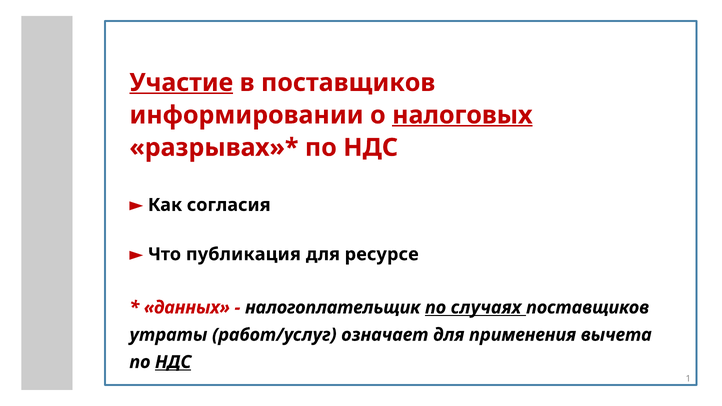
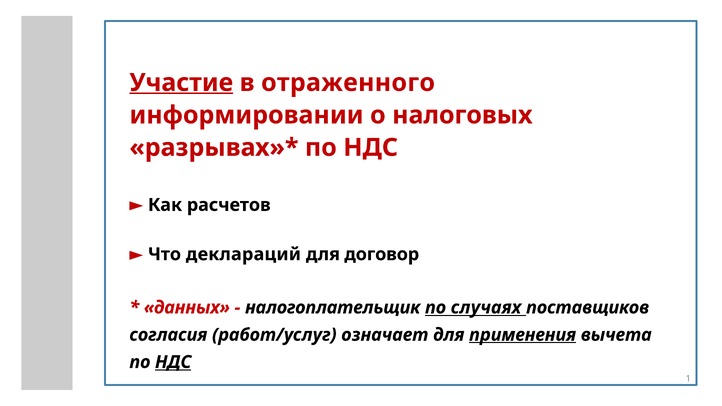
в поставщиков: поставщиков -> отраженного (348, 83)
налоговых underline: present -> none (462, 115)
согласия: согласия -> расчетов (229, 205)
публикация: публикация -> деклараций (243, 254)
ресурсе: ресурсе -> договор (382, 254)
утраты: утраты -> согласия (168, 335)
применения underline: none -> present (523, 335)
